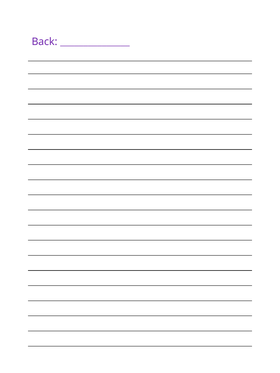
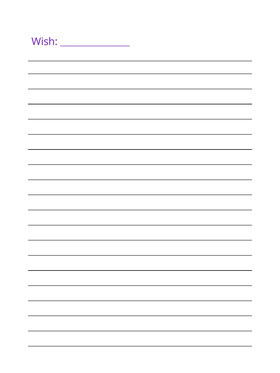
Back: Back -> Wish (45, 42)
